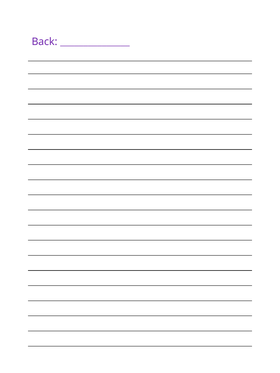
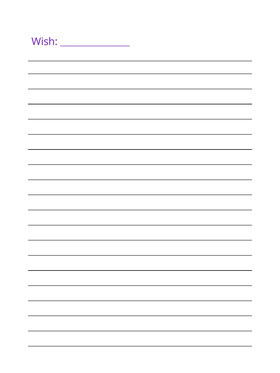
Back: Back -> Wish (45, 42)
